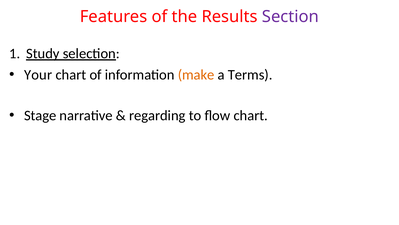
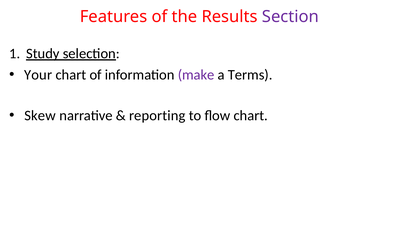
make colour: orange -> purple (196, 75)
Stage: Stage -> Skew (40, 115)
regarding: regarding -> reporting (157, 115)
